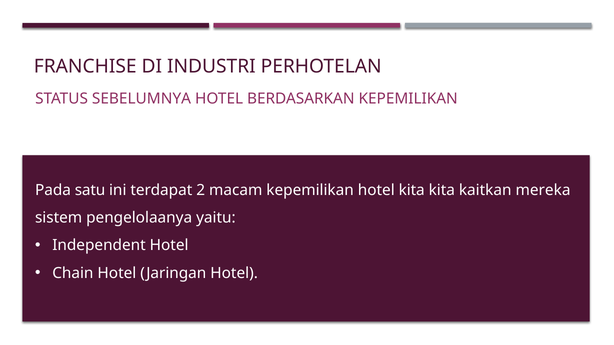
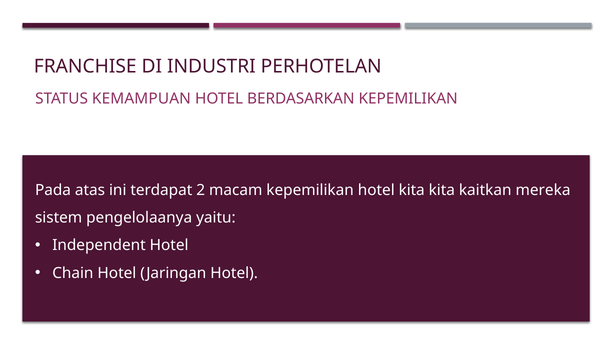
SEBELUMNYA: SEBELUMNYA -> KEMAMPUAN (141, 99)
satu: satu -> atas (90, 190)
